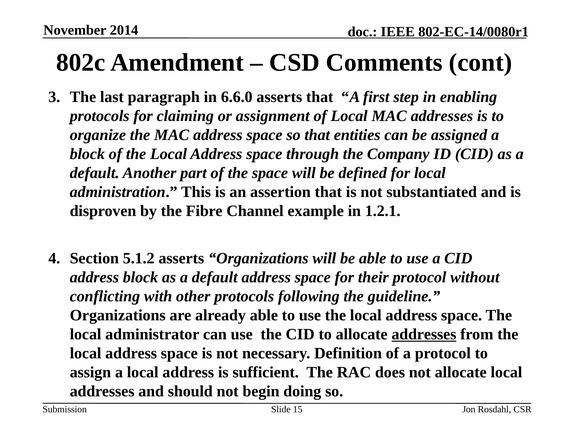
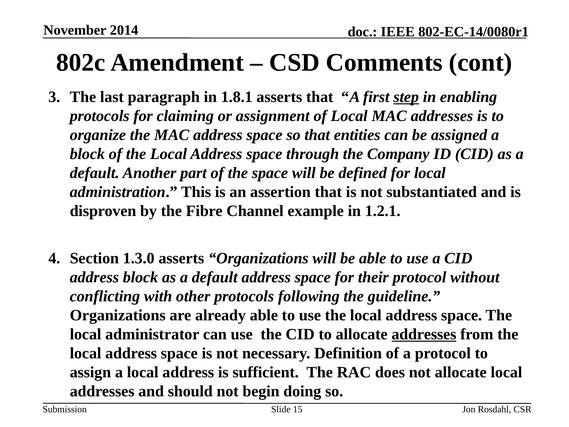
6.6.0: 6.6.0 -> 1.8.1 (237, 97)
step underline: none -> present (406, 97)
5.1.2: 5.1.2 -> 1.3.0 (139, 258)
